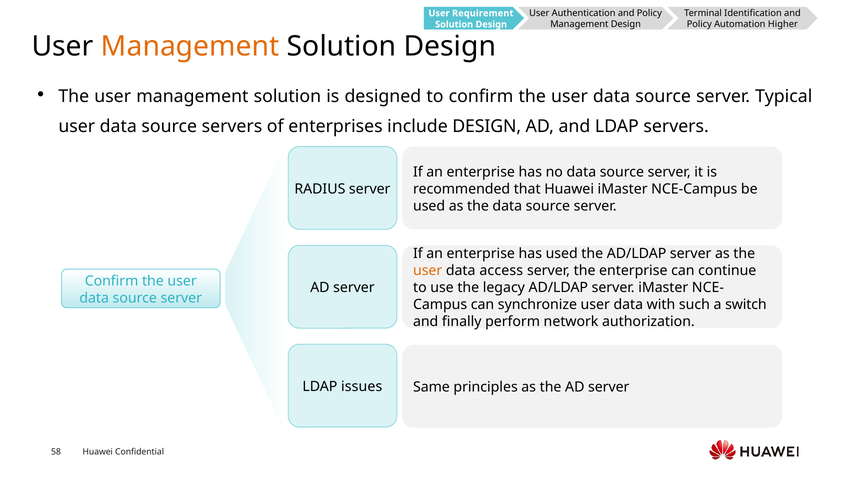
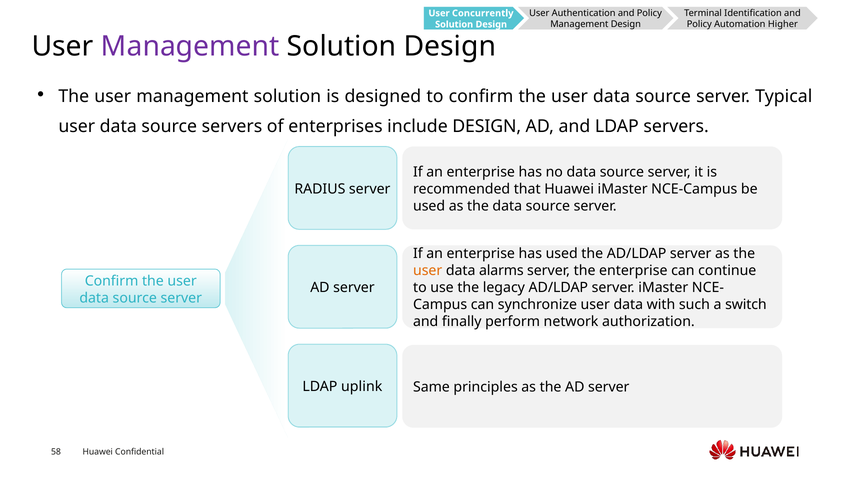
Requirement: Requirement -> Concurrently (483, 13)
Management colour: orange -> purple (190, 46)
access: access -> alarms (501, 271)
issues: issues -> uplink (362, 386)
